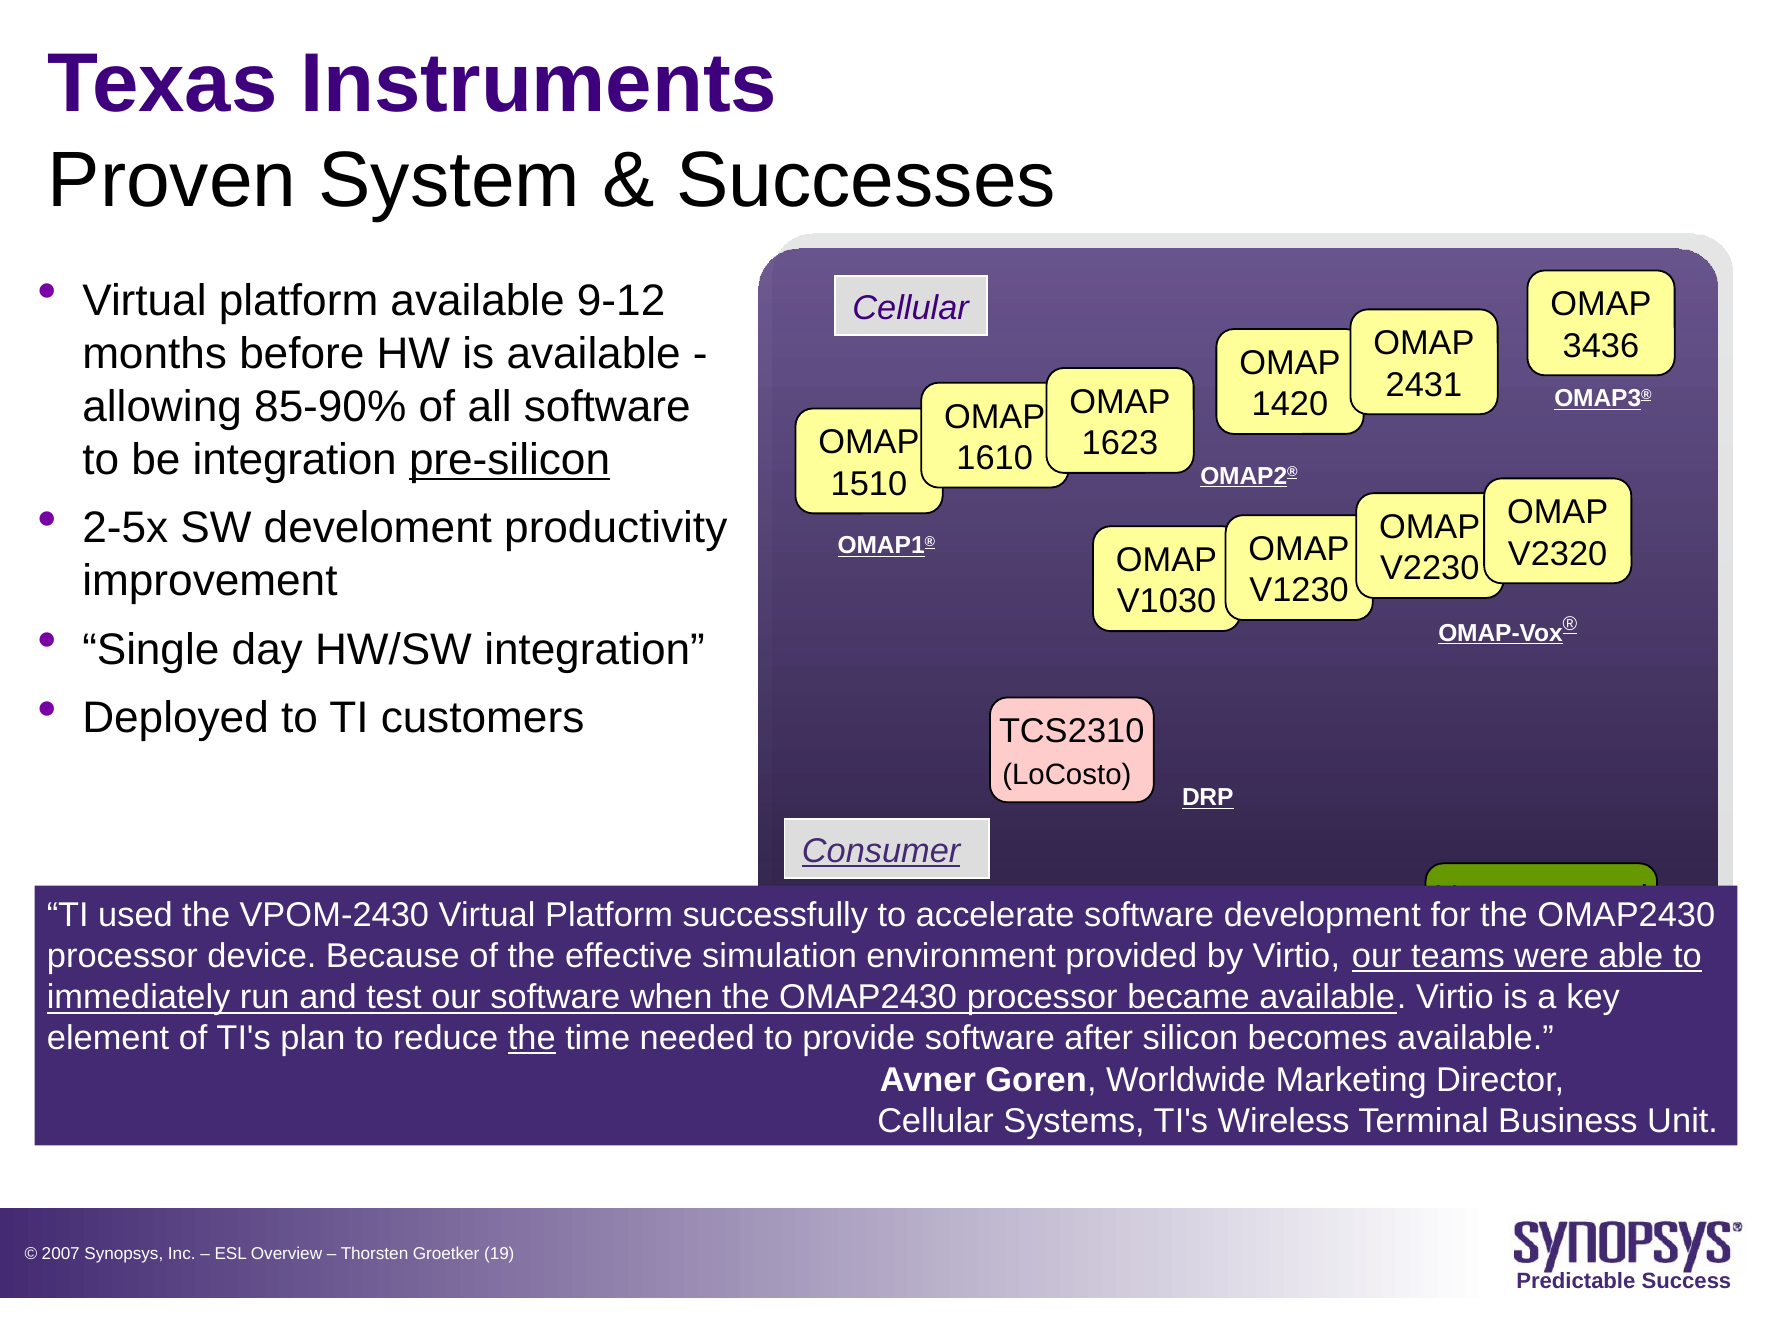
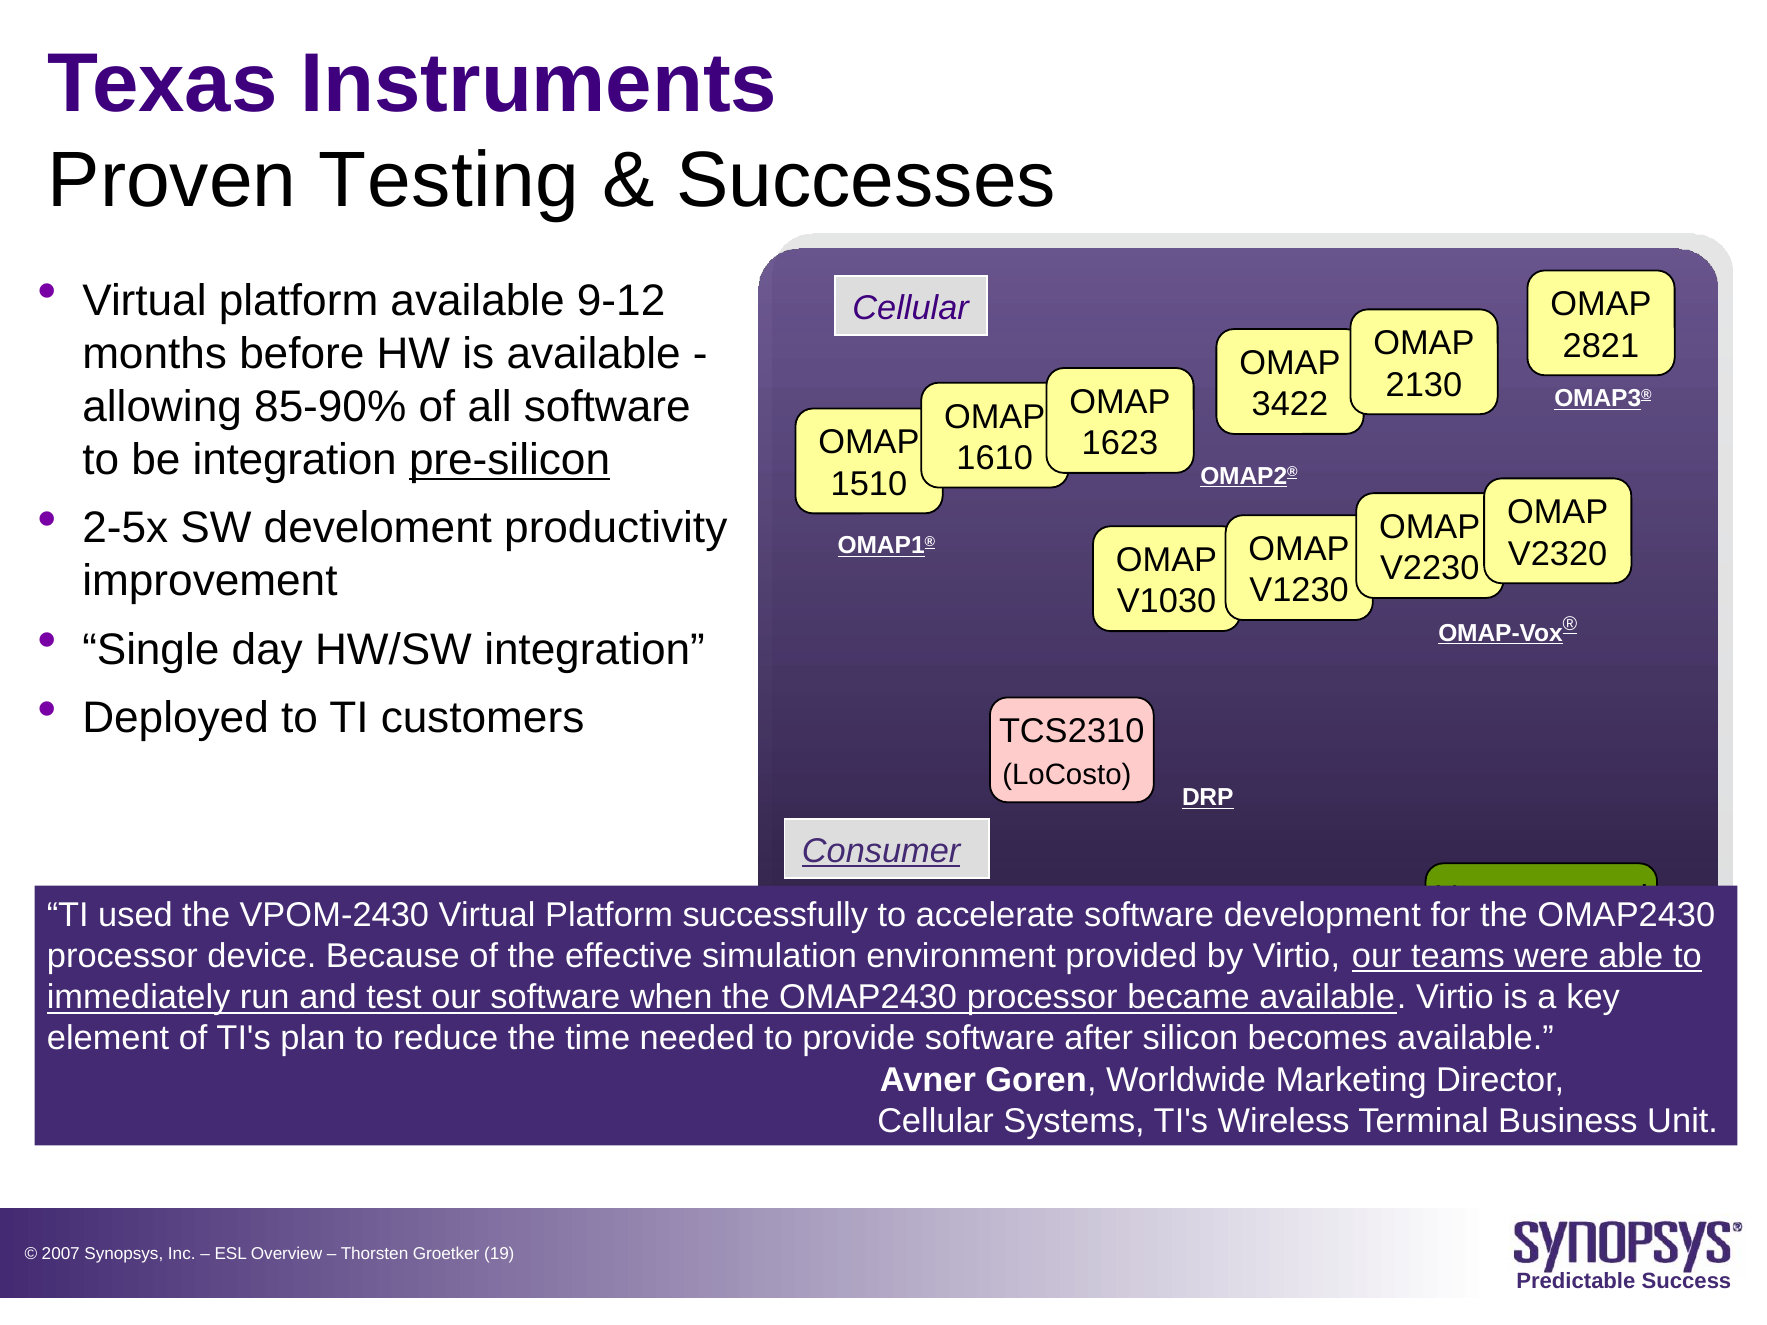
System: System -> Testing (449, 181)
3436: 3436 -> 2821 (1601, 346)
2431: 2431 -> 2130 (1424, 385)
1420: 1420 -> 3422 (1290, 405)
the underline: present -> none (532, 1039)
